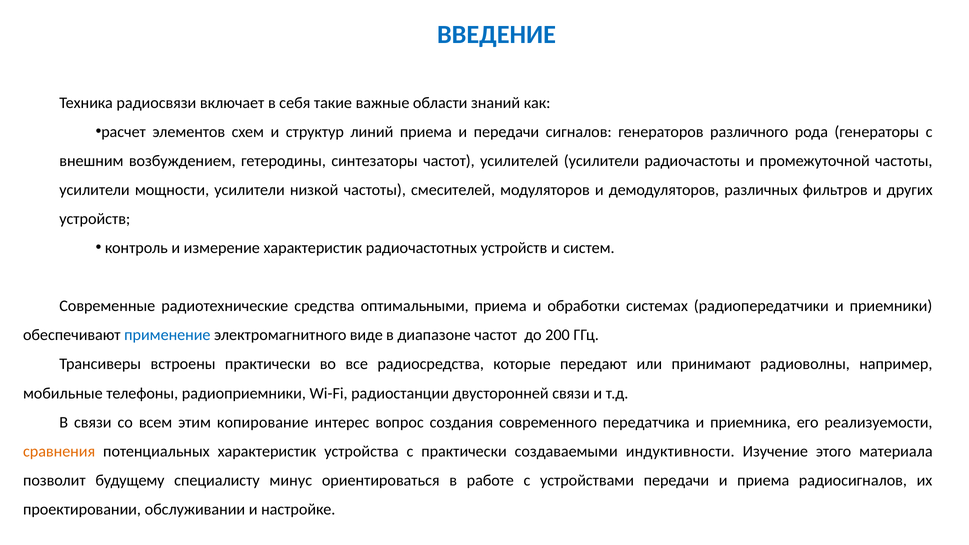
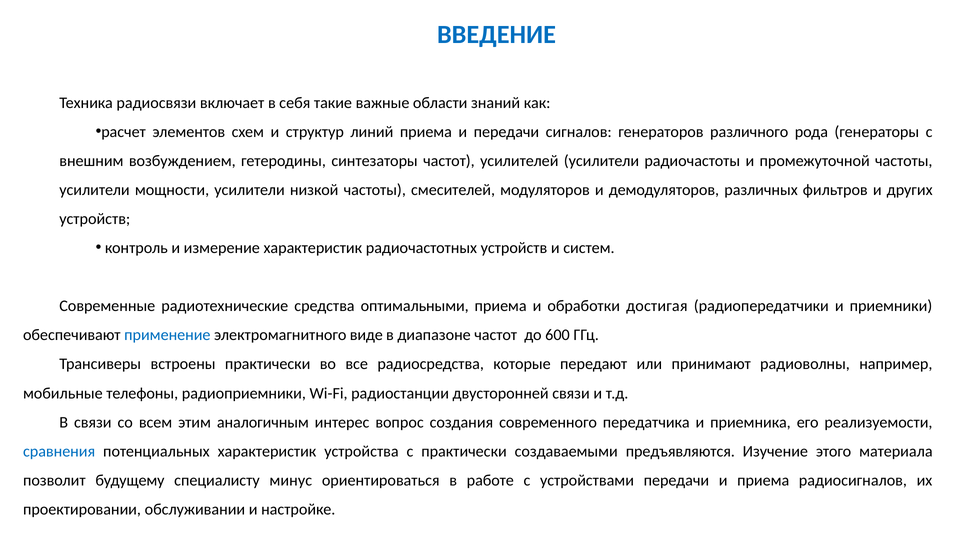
системах: системах -> достигая (657, 306)
200: 200 -> 600 (557, 335)
копирование: копирование -> аналогичным (263, 422)
сравнения colour: orange -> blue (59, 451)
индуктивности: индуктивности -> предъявляются (680, 451)
